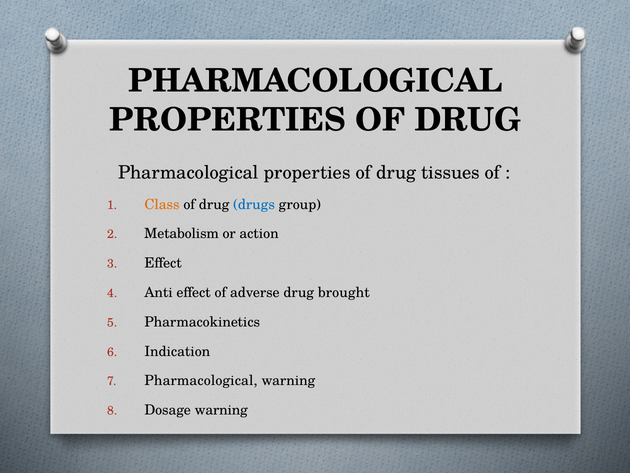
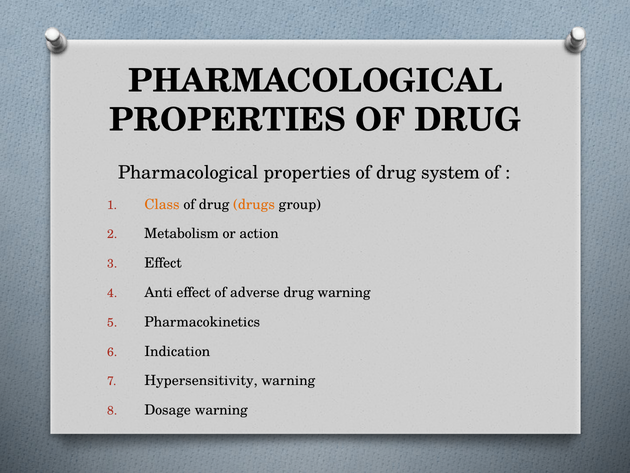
tissues: tissues -> system (451, 172)
drugs colour: blue -> orange (254, 204)
drug brought: brought -> warning (344, 292)
Pharmacological: Pharmacological -> Hypersensitivity (201, 380)
